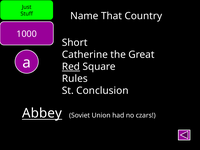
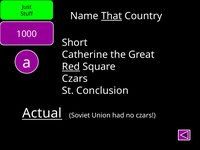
That underline: none -> present (112, 16)
Rules: Rules -> Czars (75, 79)
Abbey: Abbey -> Actual (42, 113)
